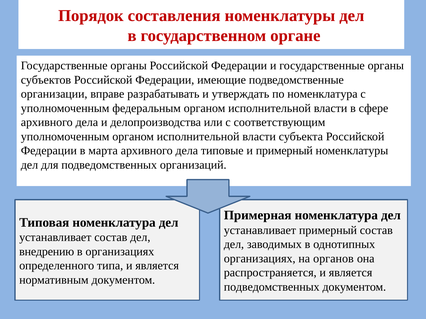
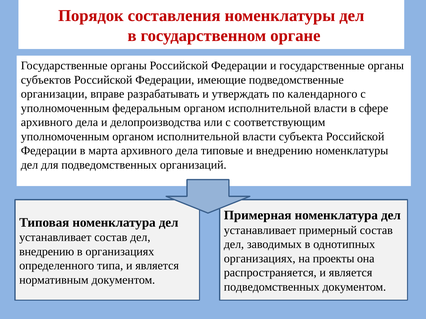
по номенклатура: номенклатура -> календарного (322, 94)
и примерный: примерный -> внедрению (284, 151)
органов: органов -> проекты (334, 259)
